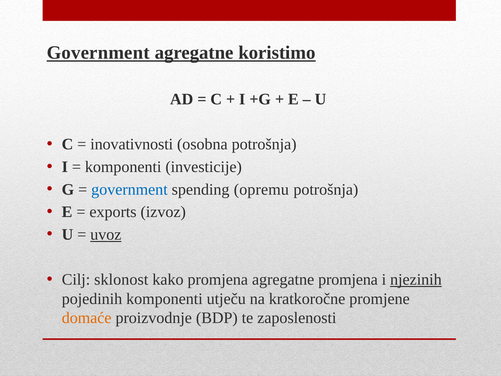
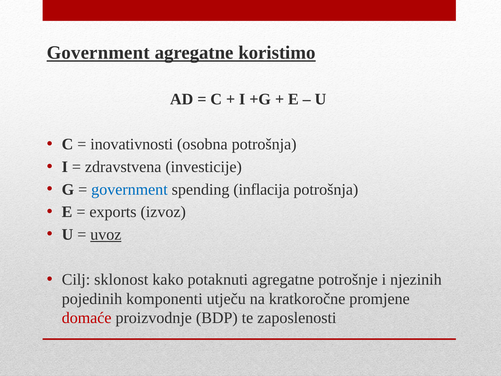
komponenti: komponenti -> zdravstvena (123, 167)
opremu: opremu -> inflacija (261, 189)
kako promjena: promjena -> potaknuti (218, 279)
agregatne promjena: promjena -> potrošnje (348, 279)
njezinih underline: present -> none (416, 279)
domaće colour: orange -> red (87, 318)
